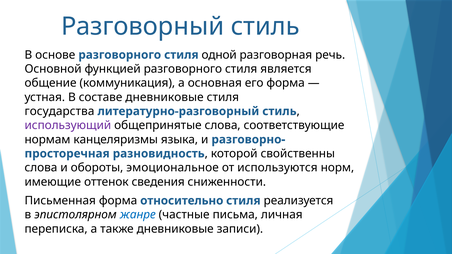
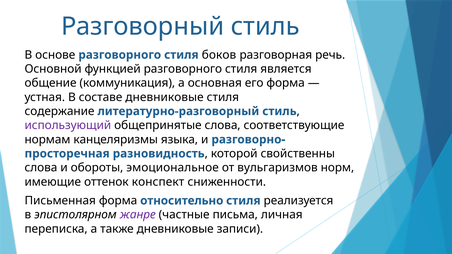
одной: одной -> боков (219, 55)
государства: государства -> содержание (60, 111)
используются: используются -> вульгаризмов (277, 168)
сведения: сведения -> конспект (158, 182)
жанре colour: blue -> purple (138, 215)
